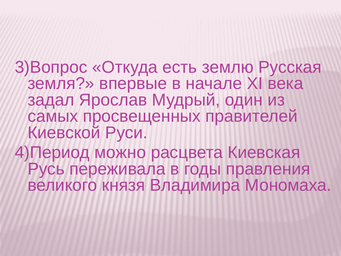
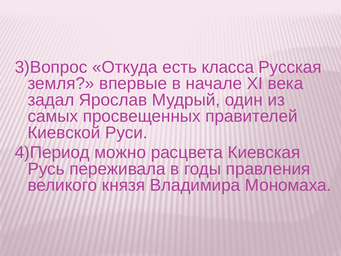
землю: землю -> класса (228, 67)
